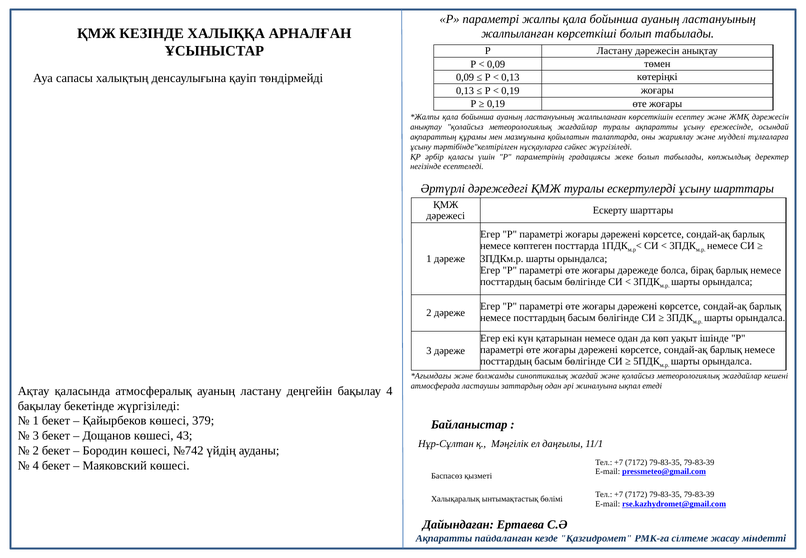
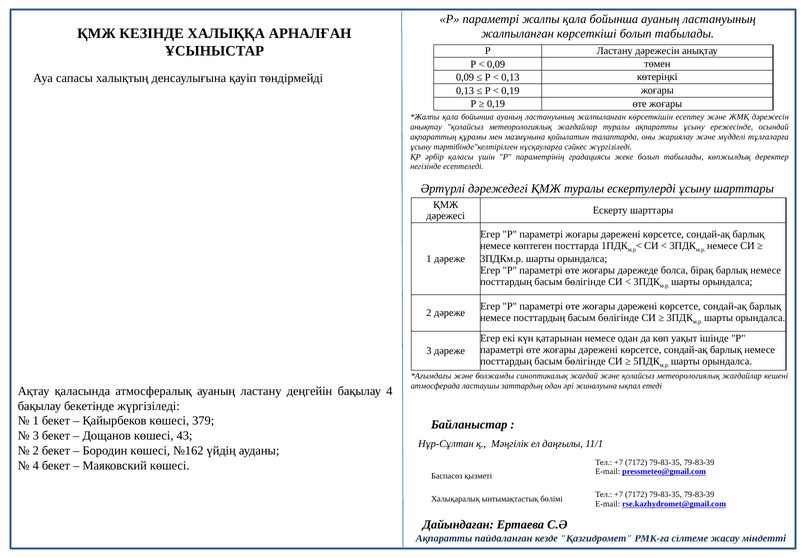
№742: №742 -> №162 (188, 451)
